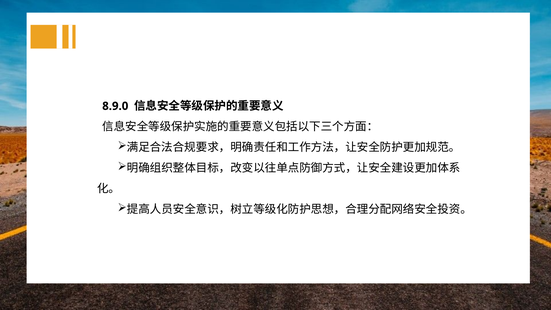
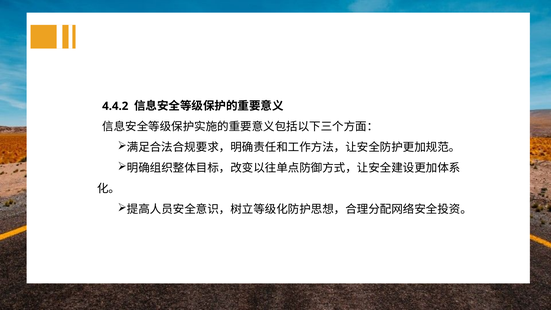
8.9.0: 8.9.0 -> 4.4.2 (115, 106)
